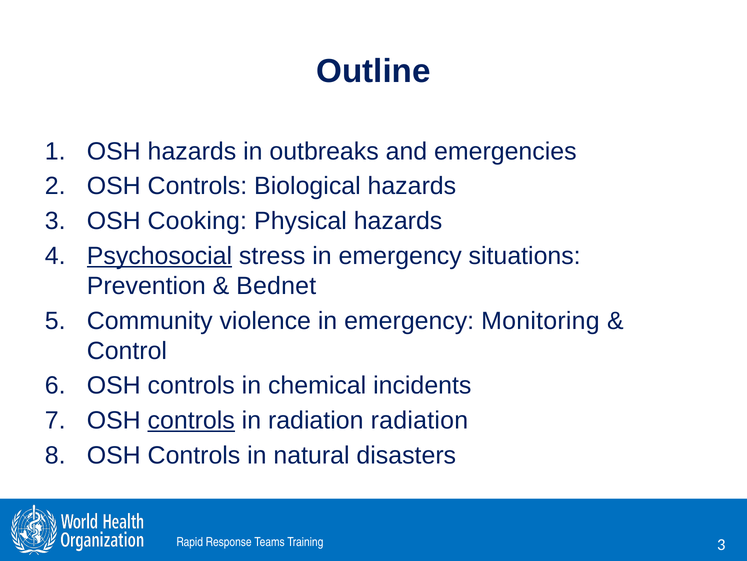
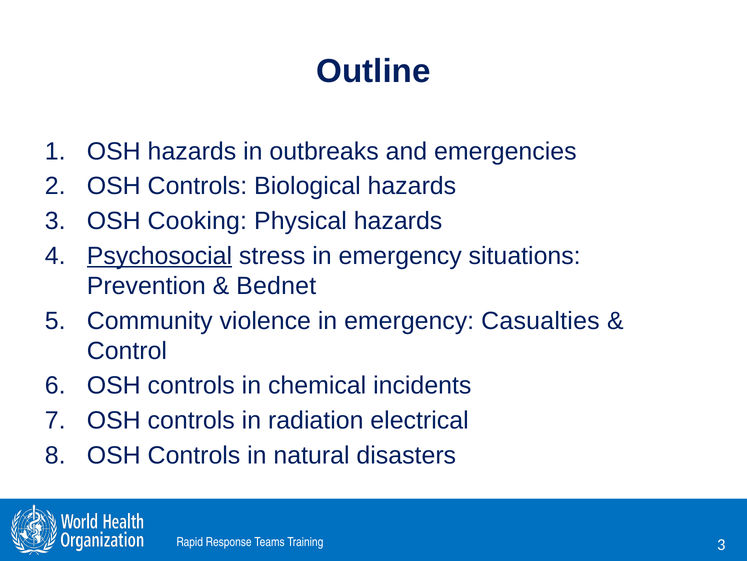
Monitoring: Monitoring -> Casualties (540, 320)
controls underline: present -> none (191, 420)
radiation radiation: radiation -> electrical (420, 420)
